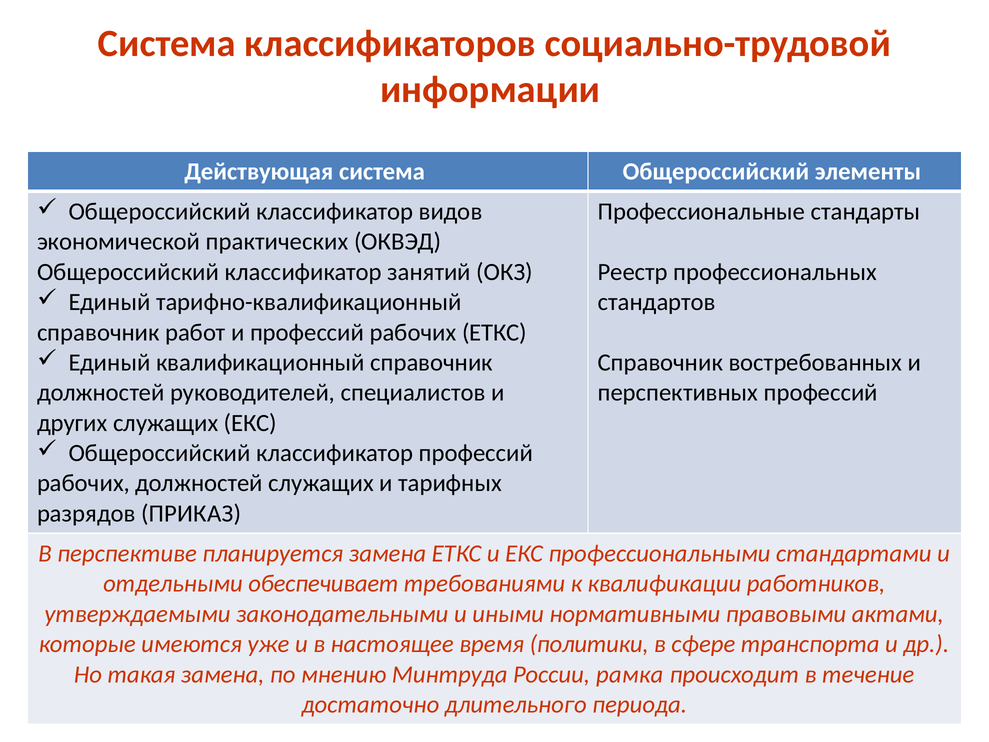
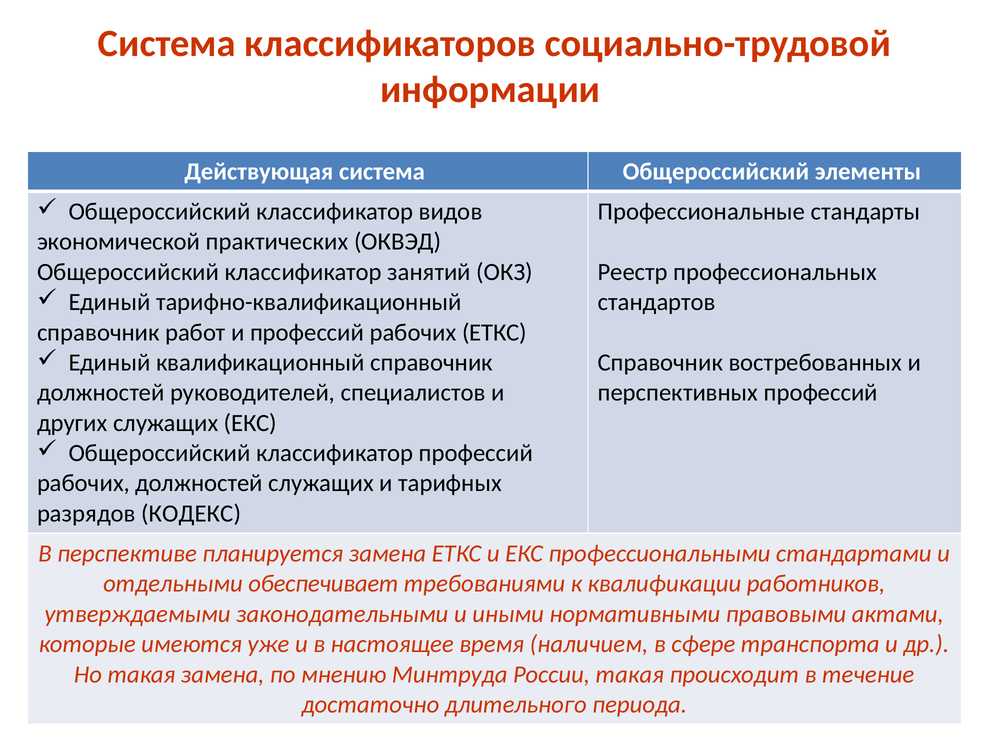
ПРИКАЗ: ПРИКАЗ -> КОДЕКС (191, 513)
политики: политики -> наличием (589, 644)
России рамка: рамка -> такая (630, 674)
